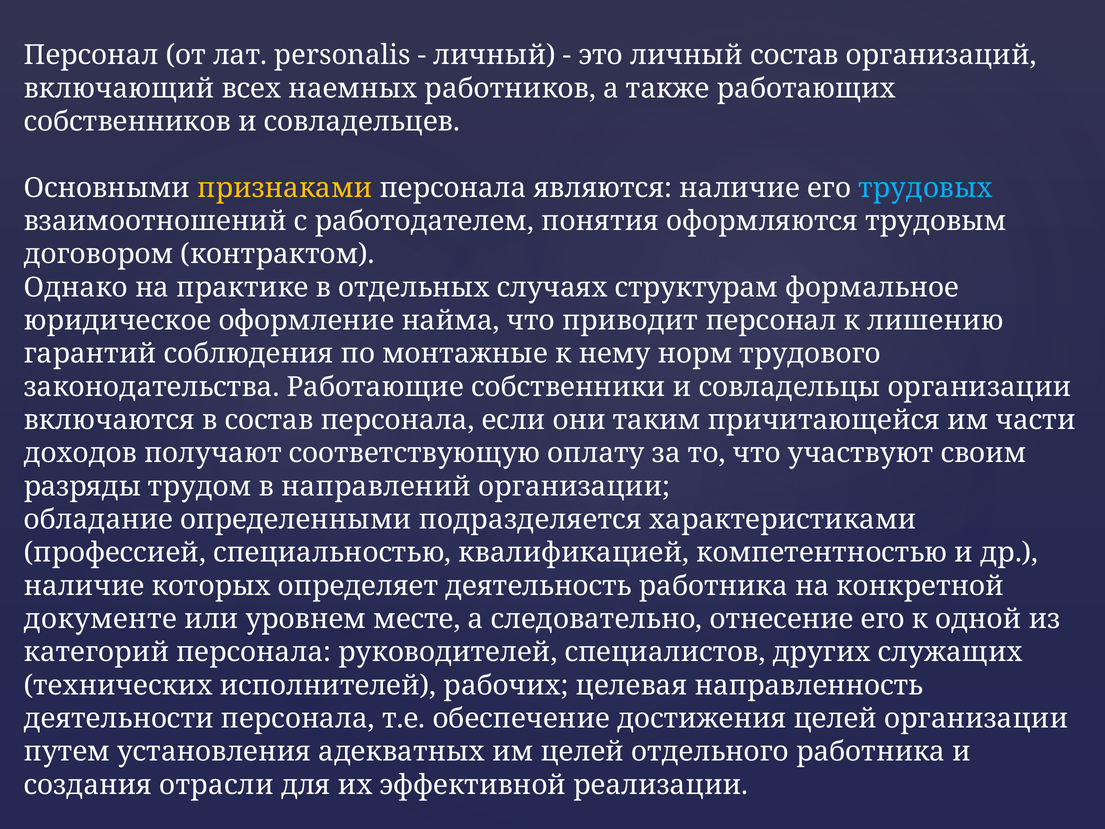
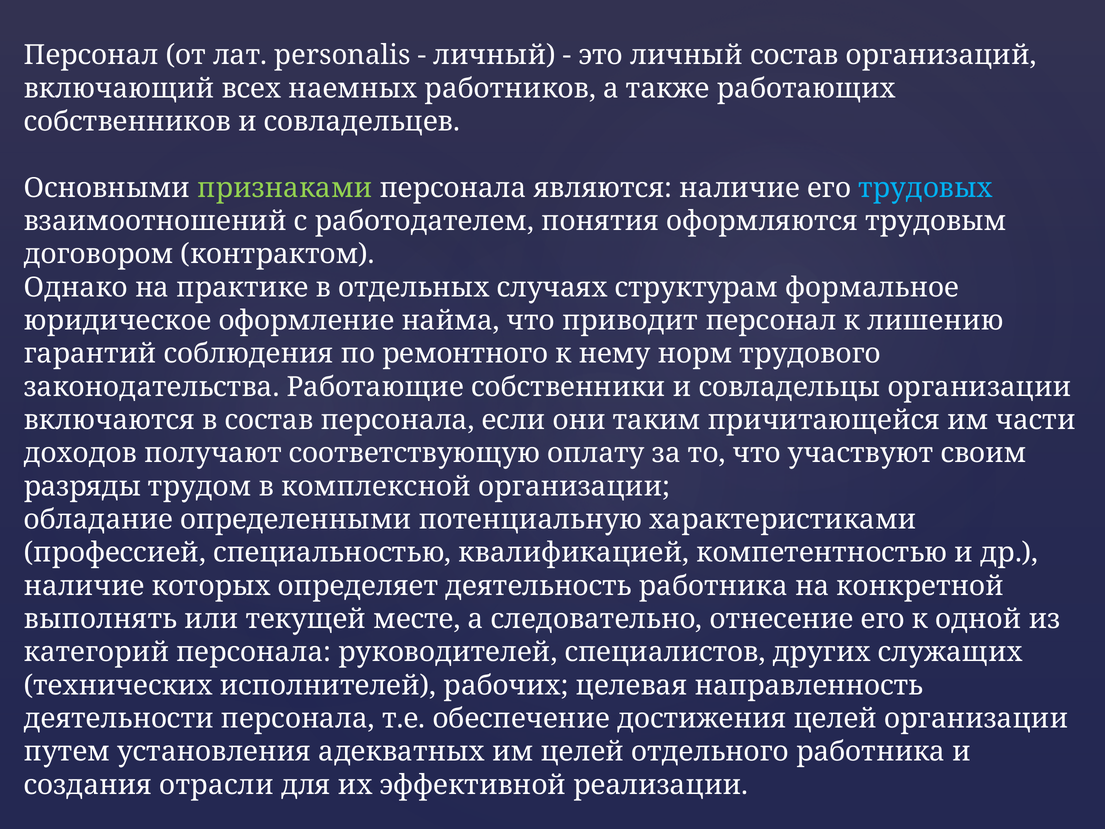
признаками colour: yellow -> light green (285, 188)
монтажные: монтажные -> ремонтного (465, 354)
направлений: направлений -> комплексной (376, 486)
подразделяется: подразделяется -> потенциальную (530, 519)
документе: документе -> выполнять (100, 619)
уровнем: уровнем -> текущей (306, 619)
